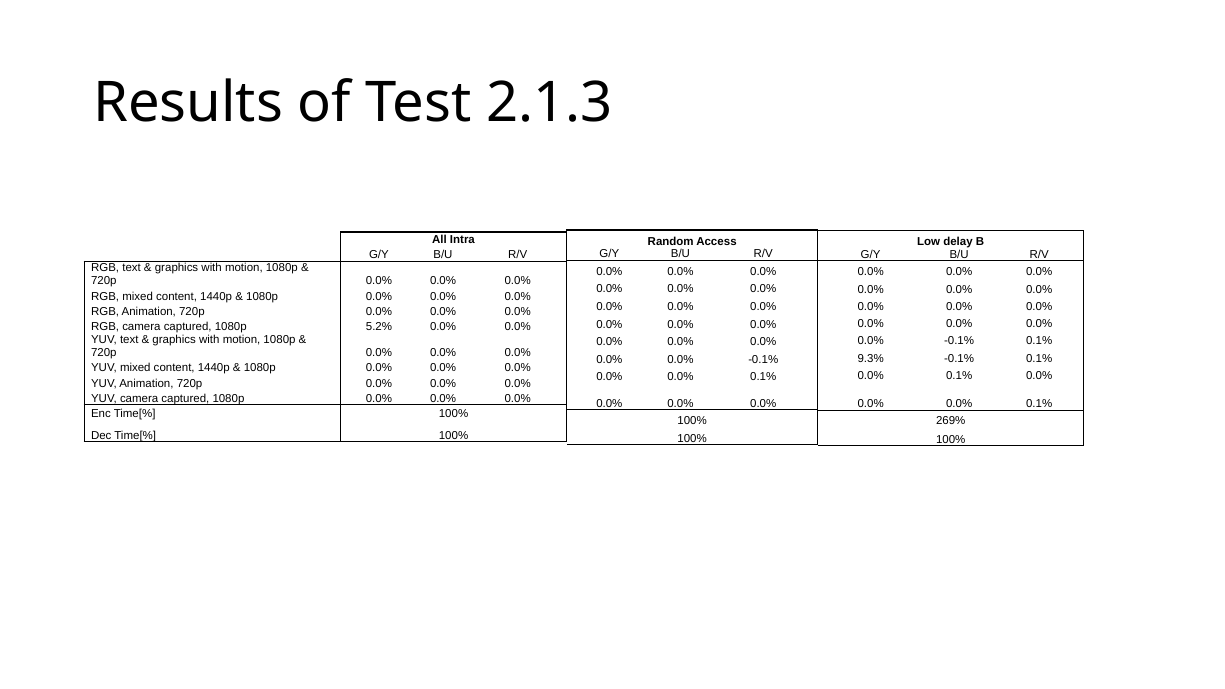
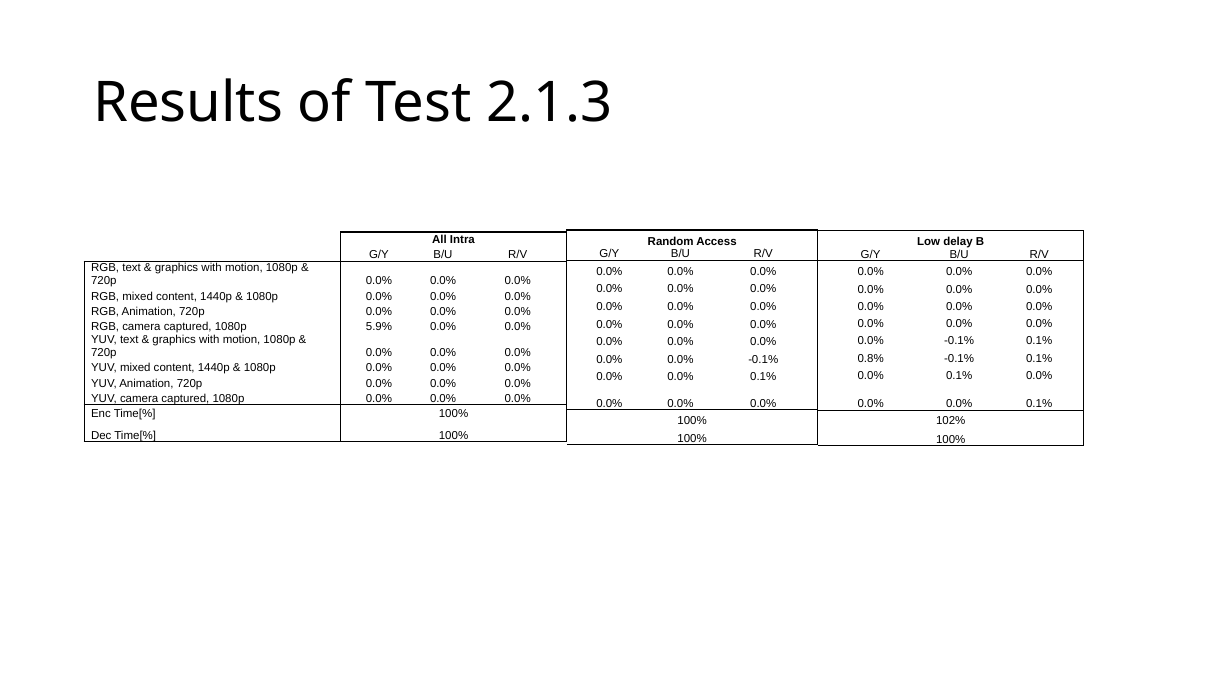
5.2%: 5.2% -> 5.9% (379, 327)
9.3%: 9.3% -> 0.8% (871, 358)
269%: 269% -> 102% (951, 421)
